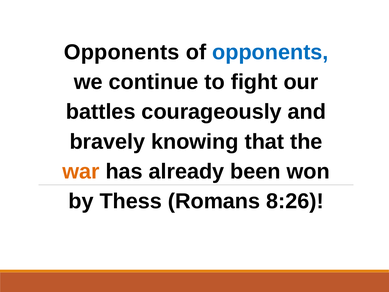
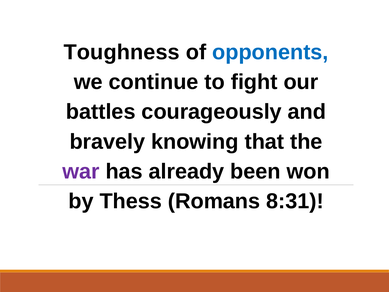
Opponents: Opponents -> Toughness (122, 52)
war colour: orange -> purple (81, 171)
8:26: 8:26 -> 8:31 (295, 201)
